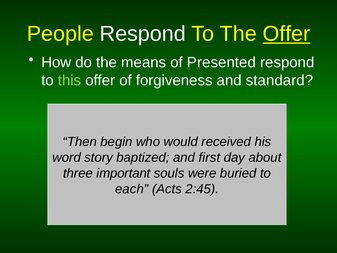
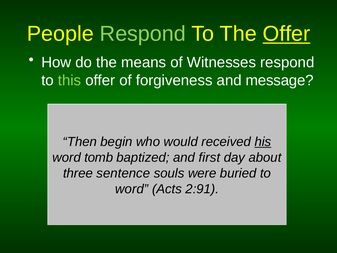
Respond colour: white -> light green (143, 34)
Presented: Presented -> Witnesses (222, 62)
standard: standard -> message (280, 80)
his underline: none -> present (263, 142)
story: story -> tomb (99, 157)
important: important -> sentence (123, 173)
each: each -> word (132, 189)
2:45: 2:45 -> 2:91 (202, 189)
